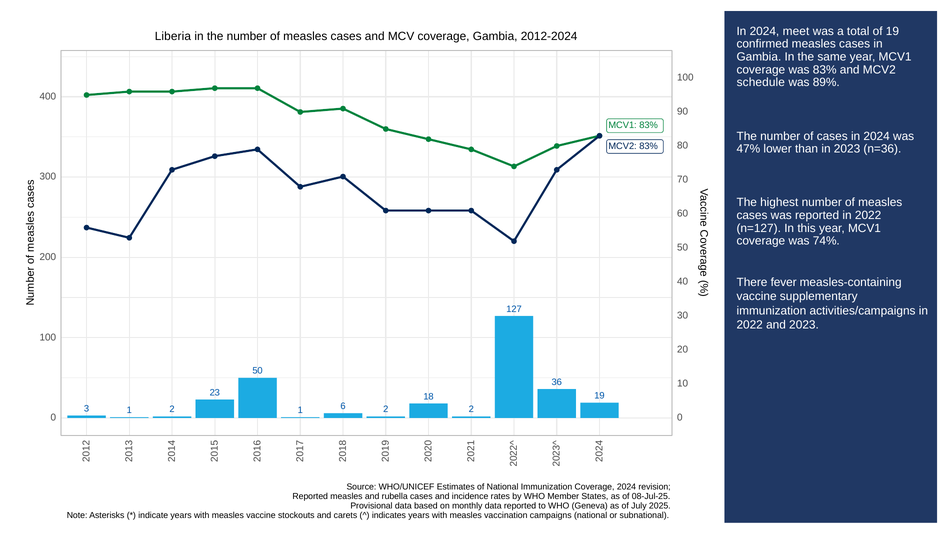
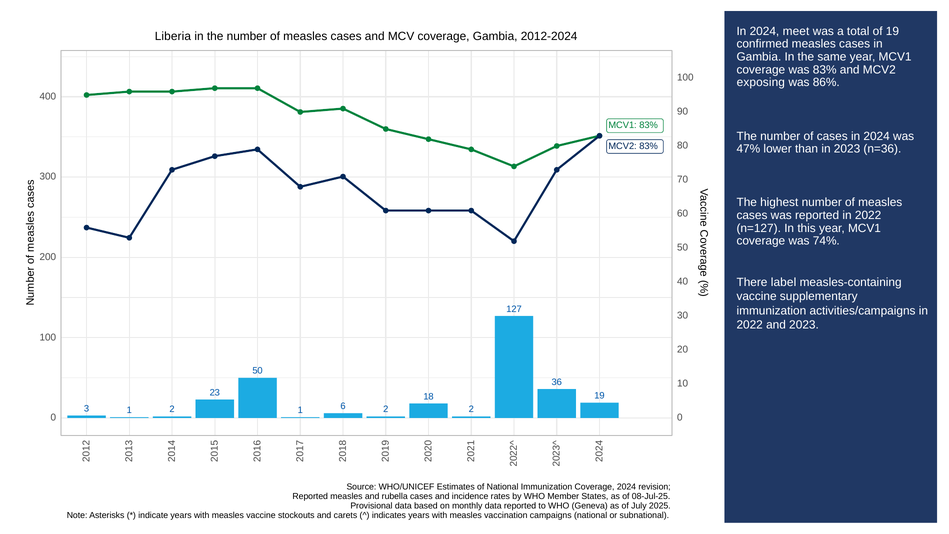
schedule: schedule -> exposing (761, 82)
89%: 89% -> 86% (826, 82)
fever: fever -> label (784, 282)
